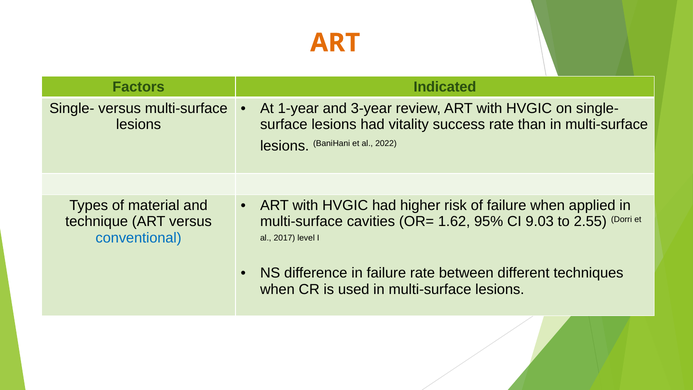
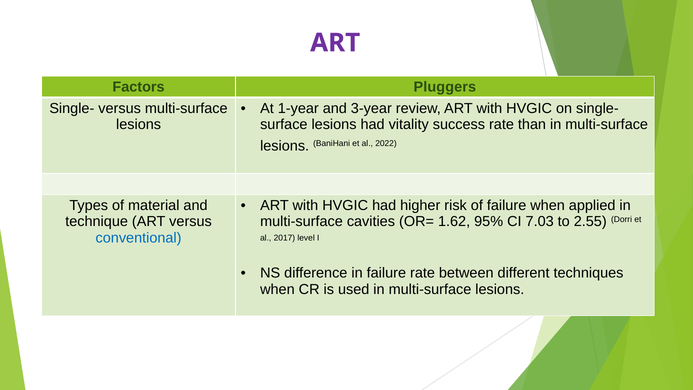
ART colour: orange -> purple (335, 43)
Indicated: Indicated -> Pluggers (445, 87)
9.03: 9.03 -> 7.03 (540, 222)
